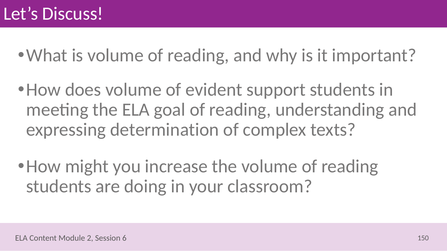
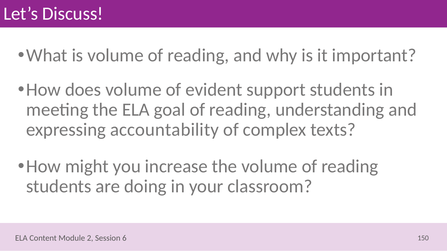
determination: determination -> accountability (164, 130)
